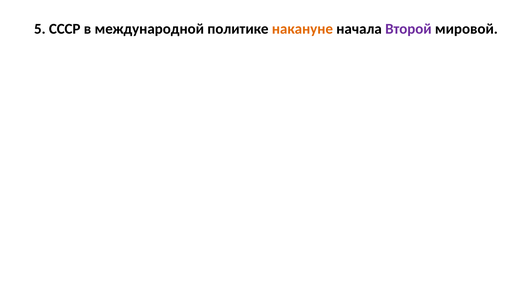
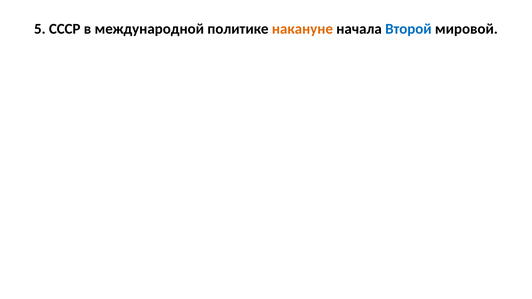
Второй colour: purple -> blue (408, 29)
